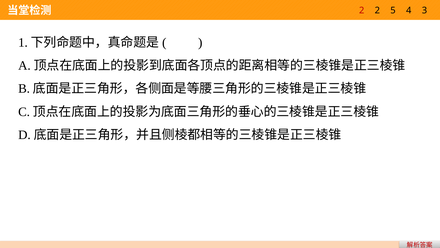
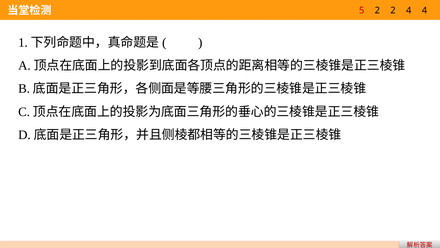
2: 2 -> 5 (362, 10)
2 5: 5 -> 2 (393, 10)
4 3: 3 -> 4 (424, 10)
